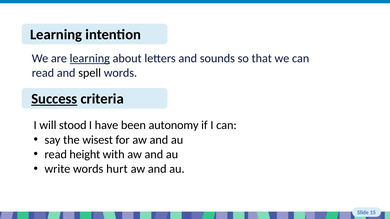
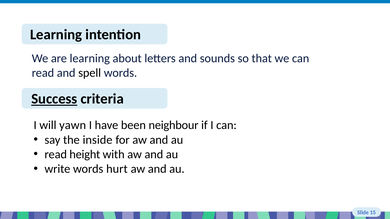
learning underline: present -> none (90, 58)
stood: stood -> yawn (73, 125)
autonomy: autonomy -> neighbour (174, 125)
wisest: wisest -> inside (98, 140)
